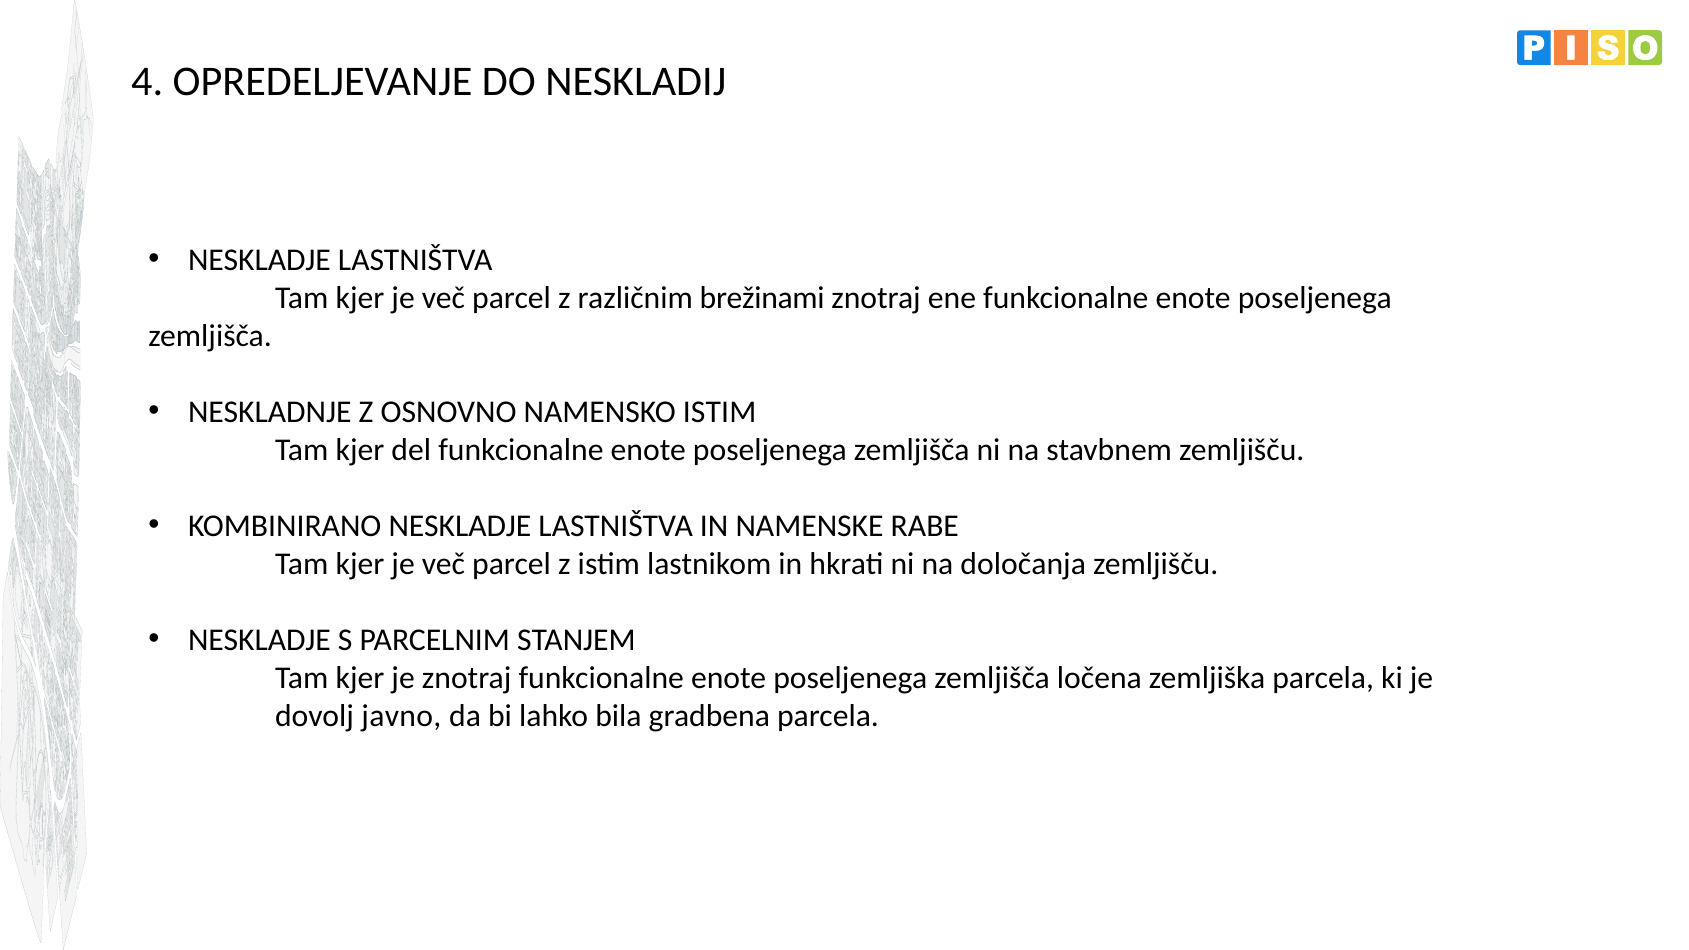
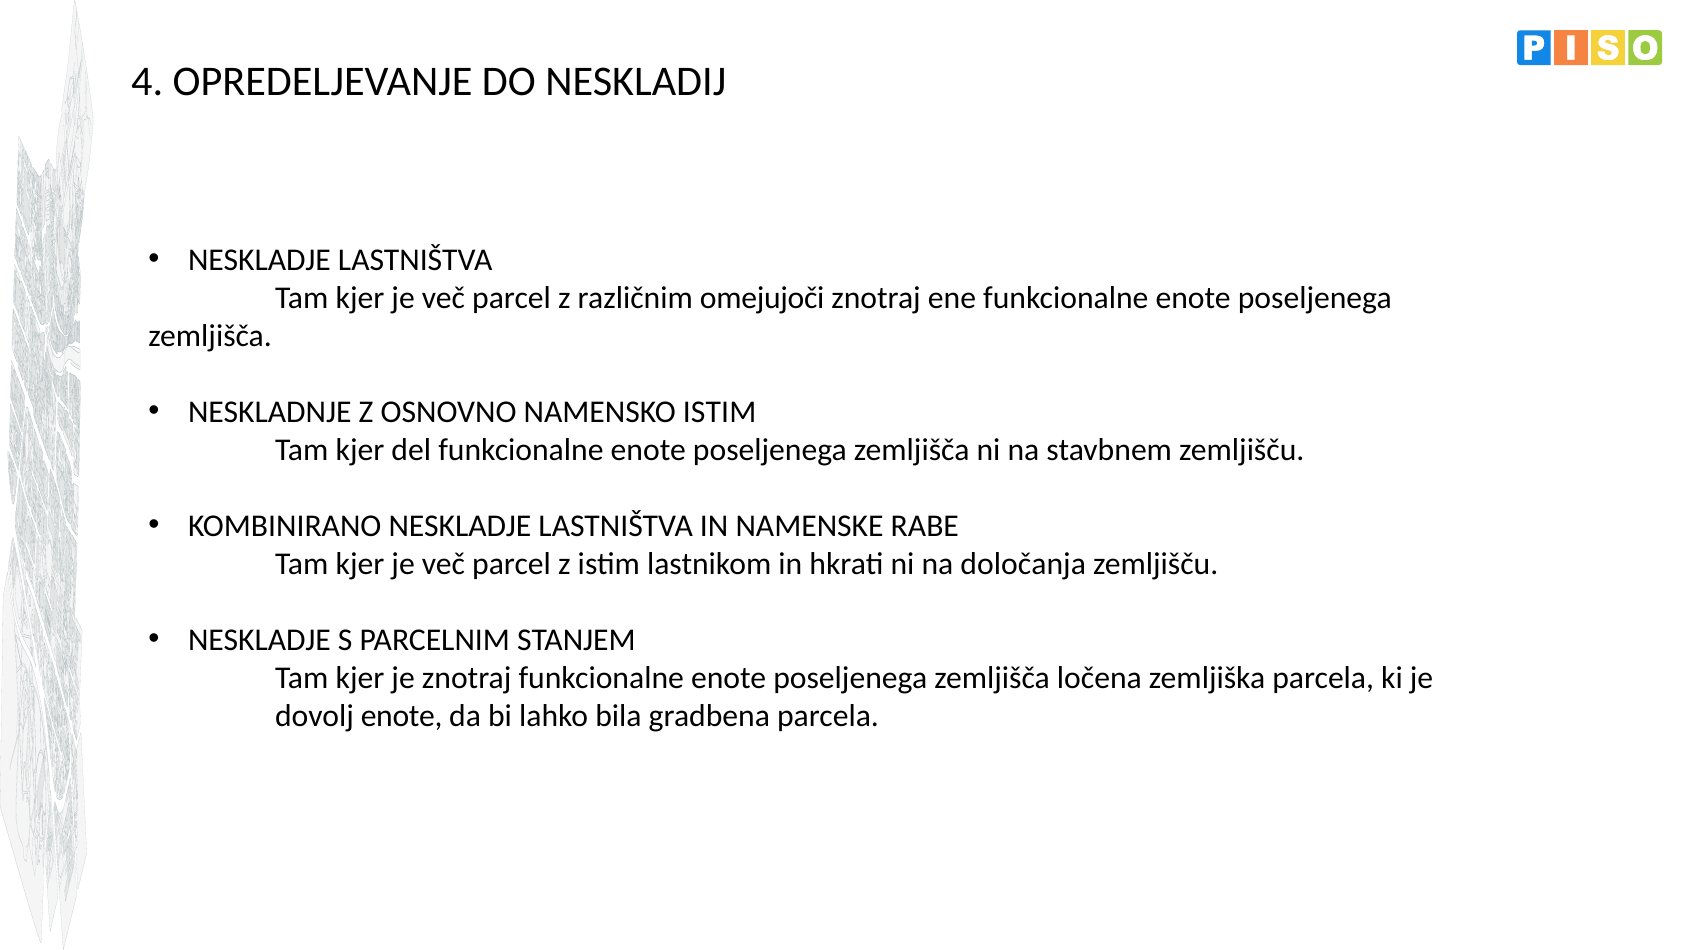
brežinami: brežinami -> omejujoči (762, 298)
dovolj javno: javno -> enote (402, 716)
